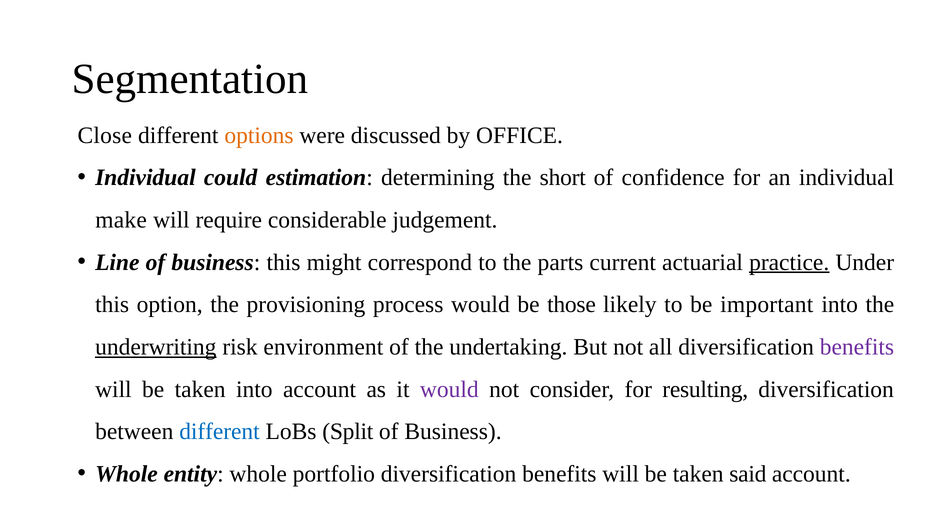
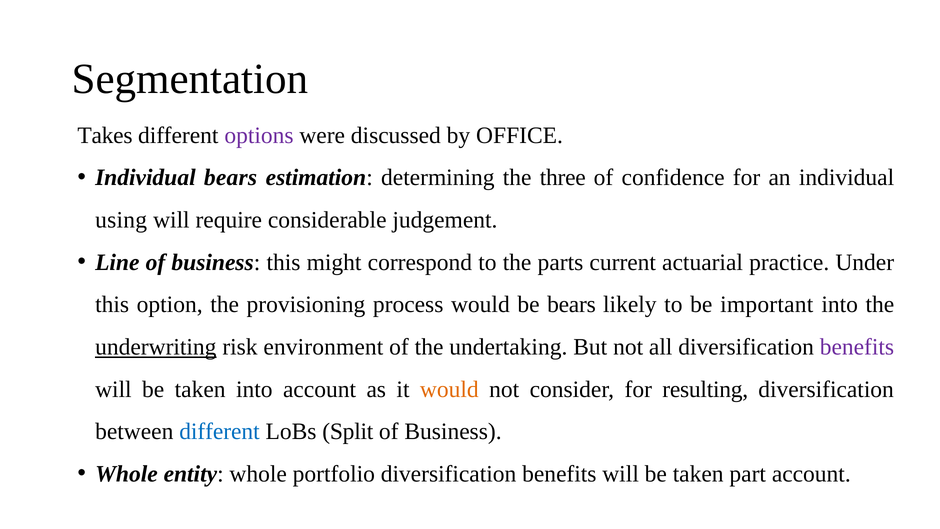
Close: Close -> Takes (105, 135)
options colour: orange -> purple (259, 135)
Individual could: could -> bears (231, 178)
short: short -> three (563, 178)
make: make -> using (121, 220)
practice underline: present -> none (789, 262)
be those: those -> bears (571, 304)
would colour: purple -> orange (449, 389)
said: said -> part (748, 474)
